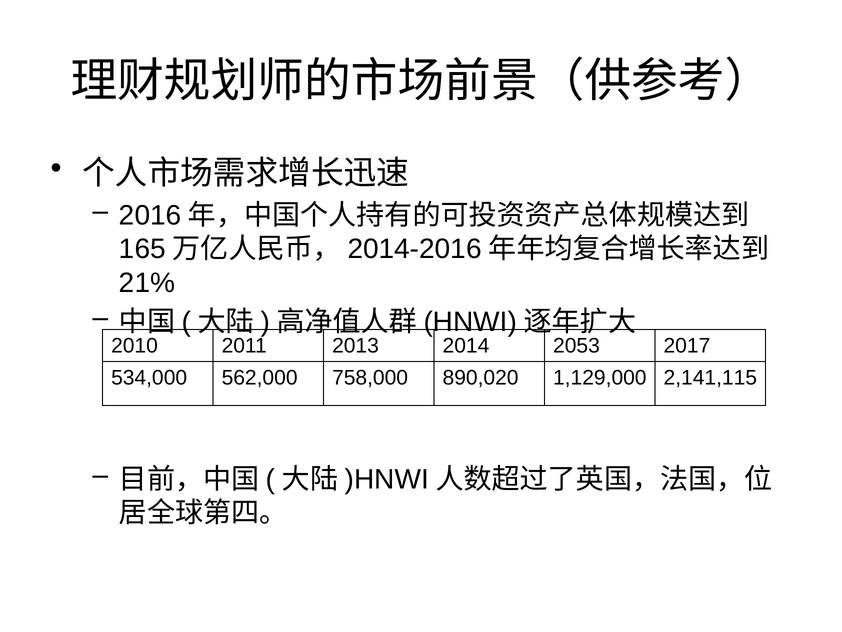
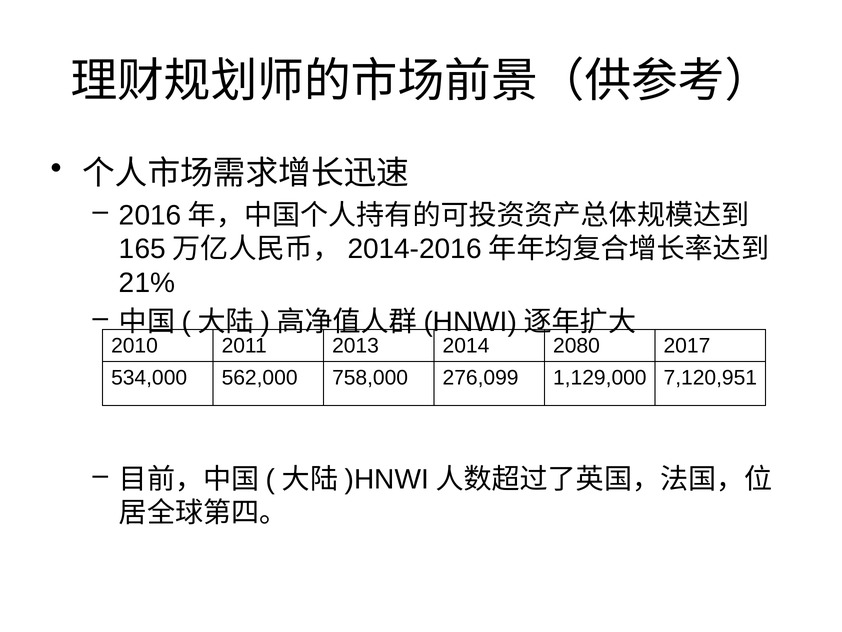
2053: 2053 -> 2080 (576, 345)
890,020: 890,020 -> 276,099 (481, 377)
2,141,115: 2,141,115 -> 7,120,951 (710, 377)
